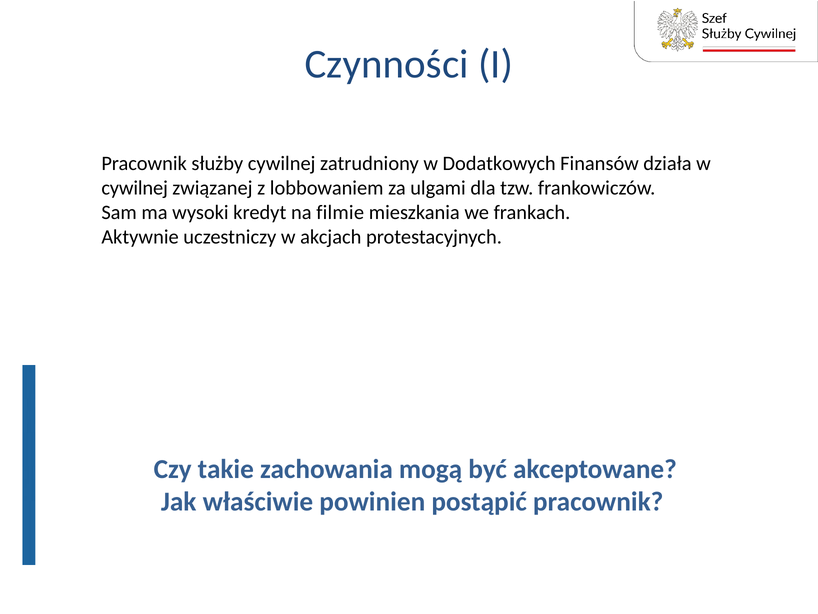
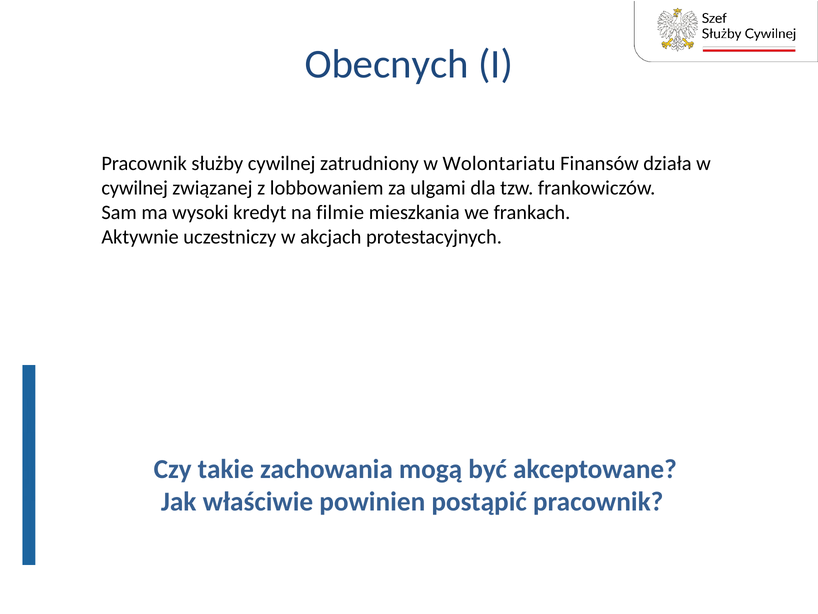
Czynności: Czynności -> Obecnych (387, 64)
Dodatkowych: Dodatkowych -> Wolontariatu (499, 163)
